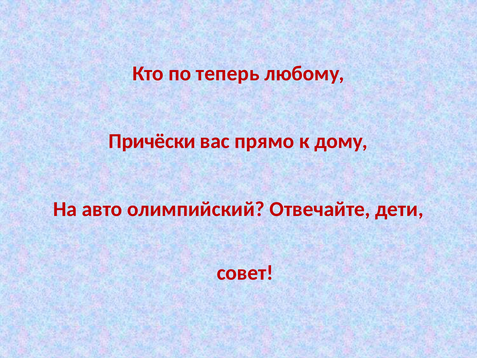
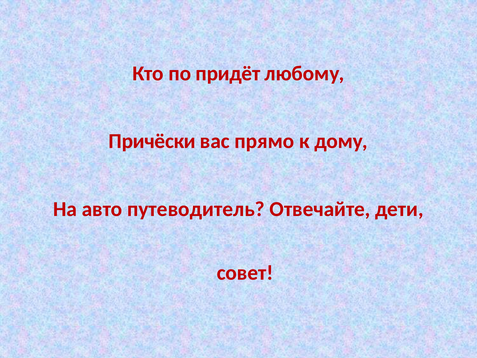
теперь: теперь -> придёт (228, 73)
олимпийский: олимпийский -> путеводитель (196, 209)
